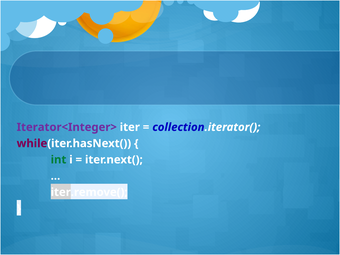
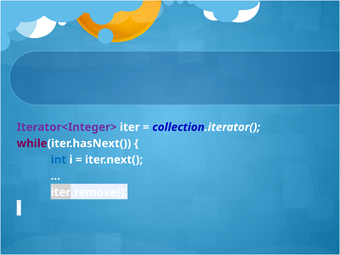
int colour: green -> blue (59, 160)
